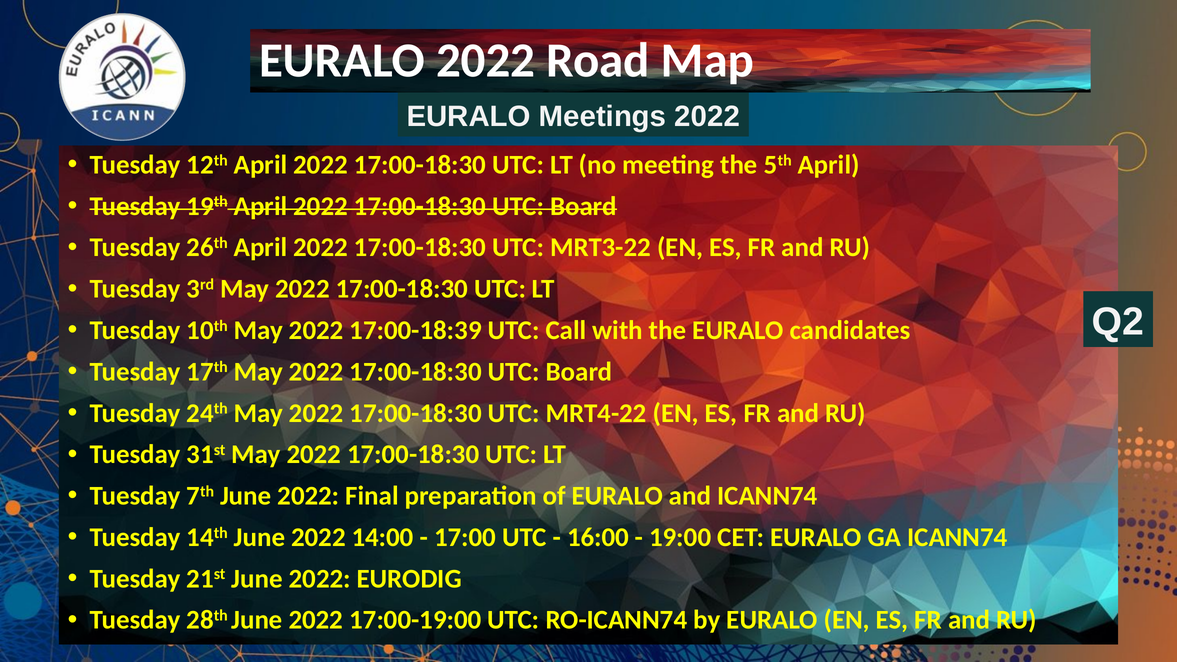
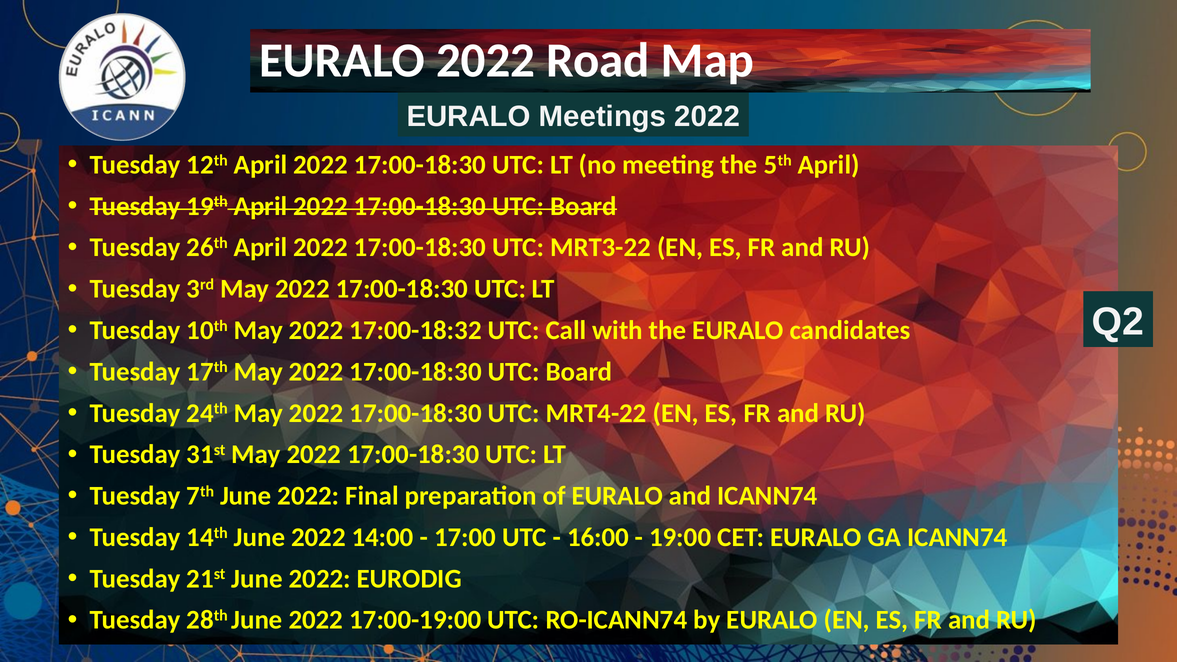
17:00-18:39: 17:00-18:39 -> 17:00-18:32 (416, 330)
